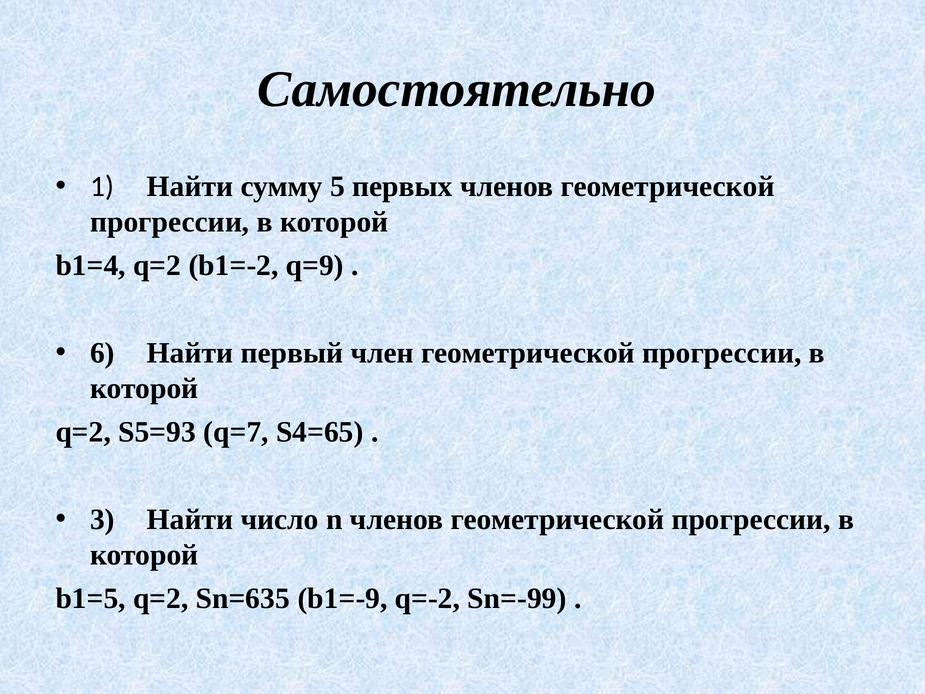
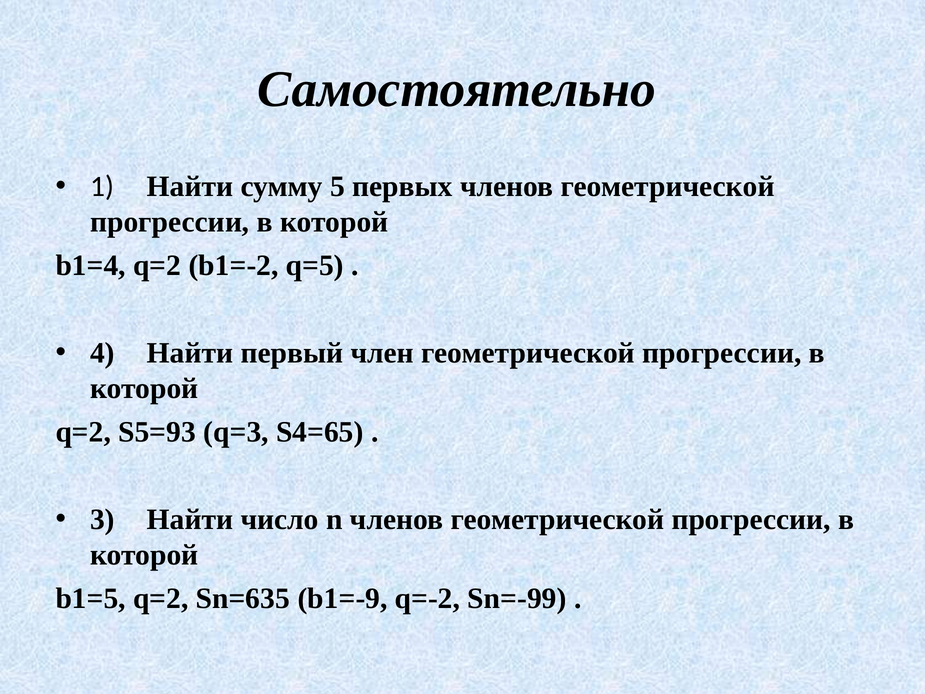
q=9: q=9 -> q=5 (315, 265)
6: 6 -> 4 (103, 353)
q=7: q=7 -> q=3 (236, 432)
